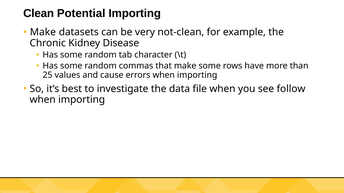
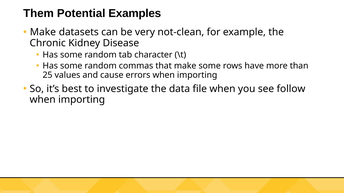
Clean: Clean -> Them (39, 13)
Potential Importing: Importing -> Examples (135, 13)
